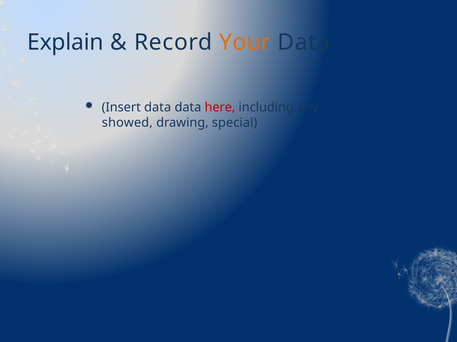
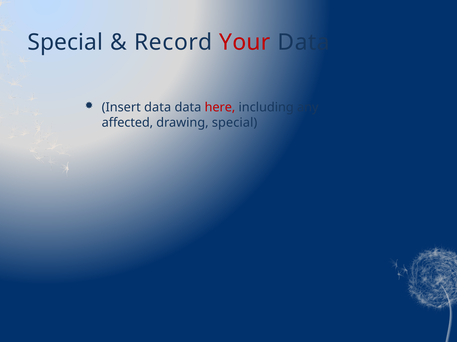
Explain: Explain -> Special (65, 42)
Your colour: orange -> red (245, 42)
showed: showed -> affected (127, 123)
